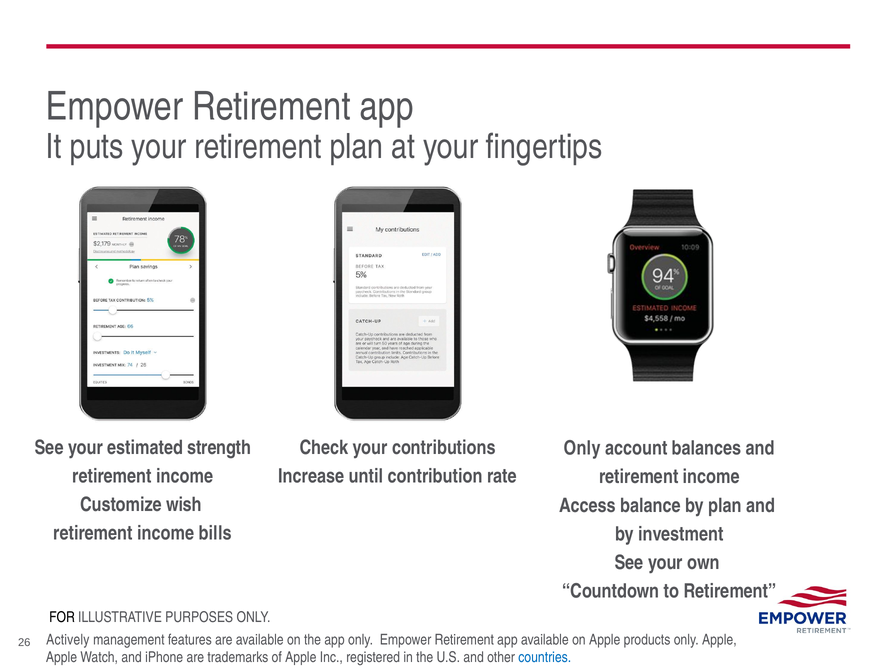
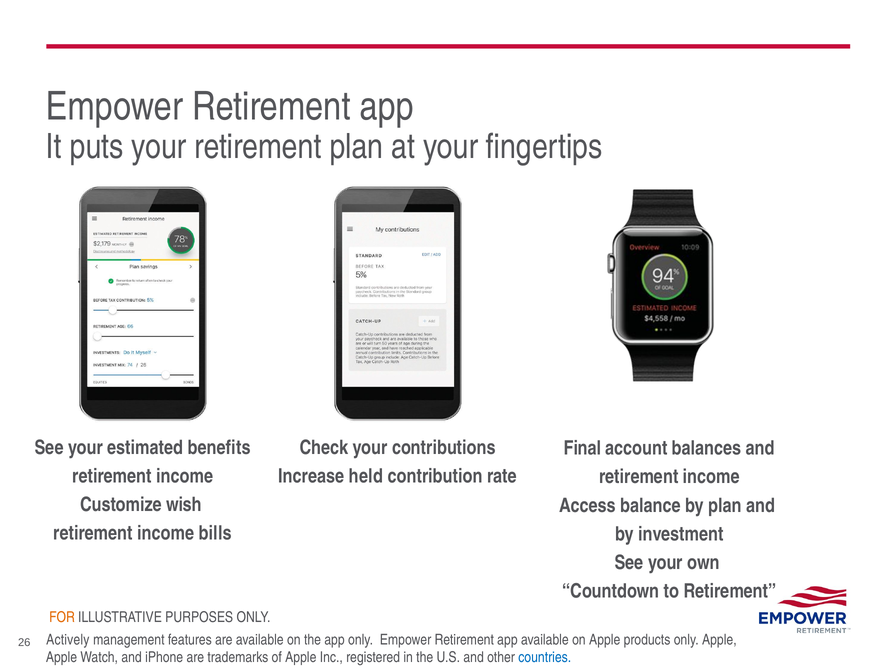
strength: strength -> benefits (219, 448)
Only: Only -> Final (582, 448)
until: until -> held (366, 476)
FOR colour: black -> orange (62, 617)
